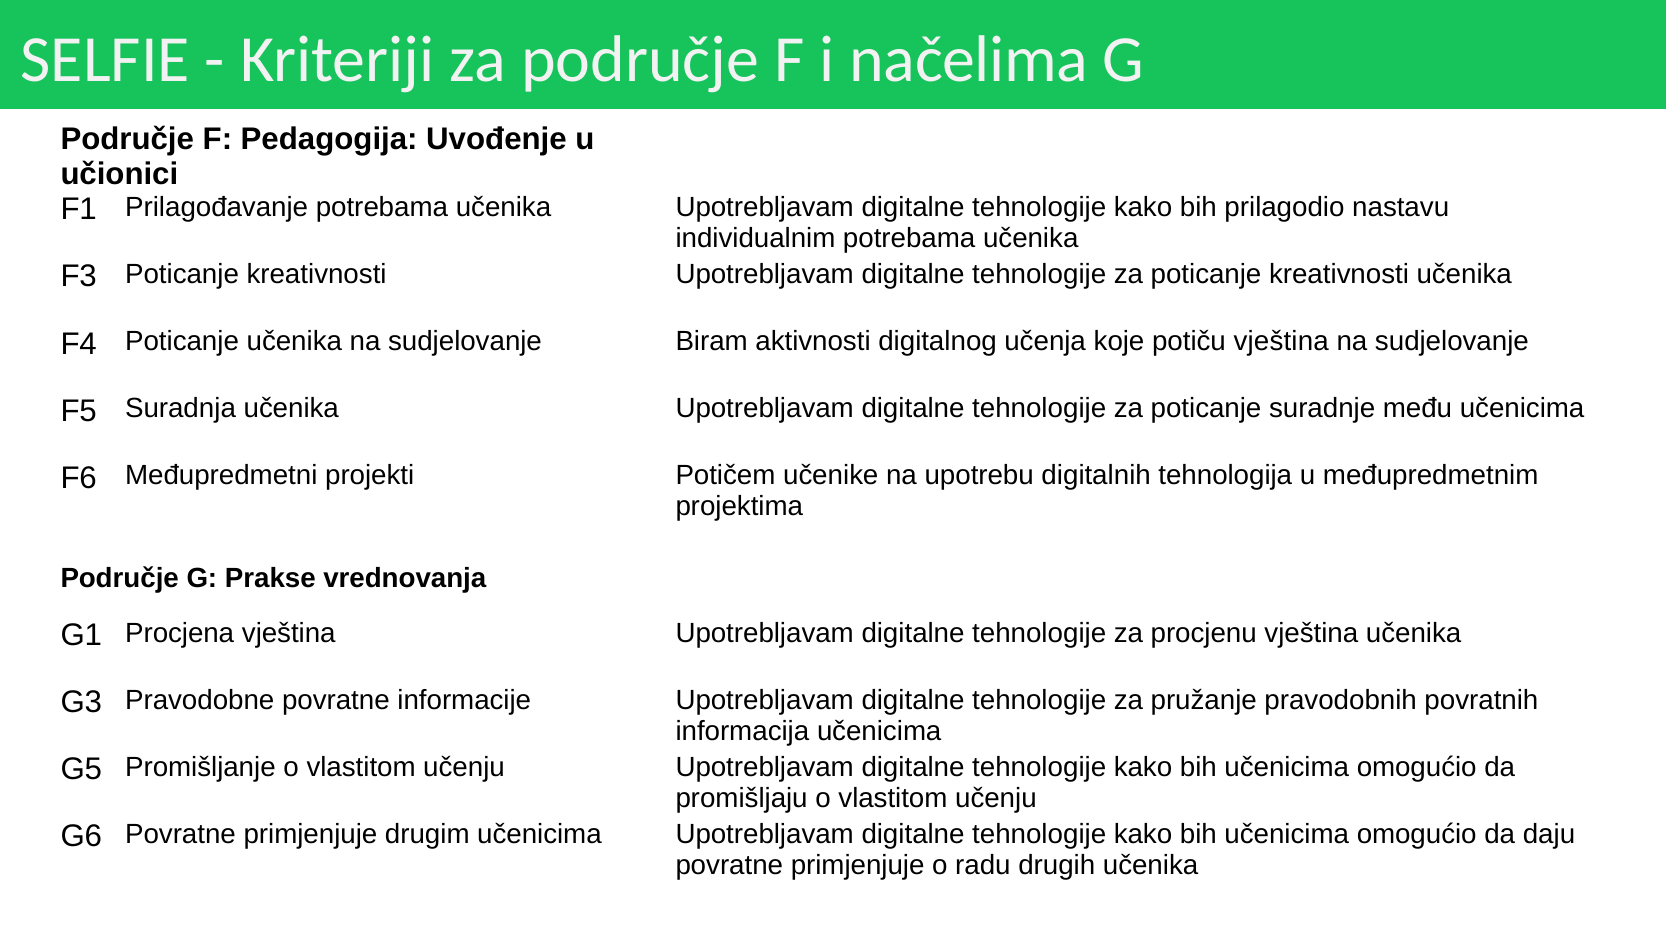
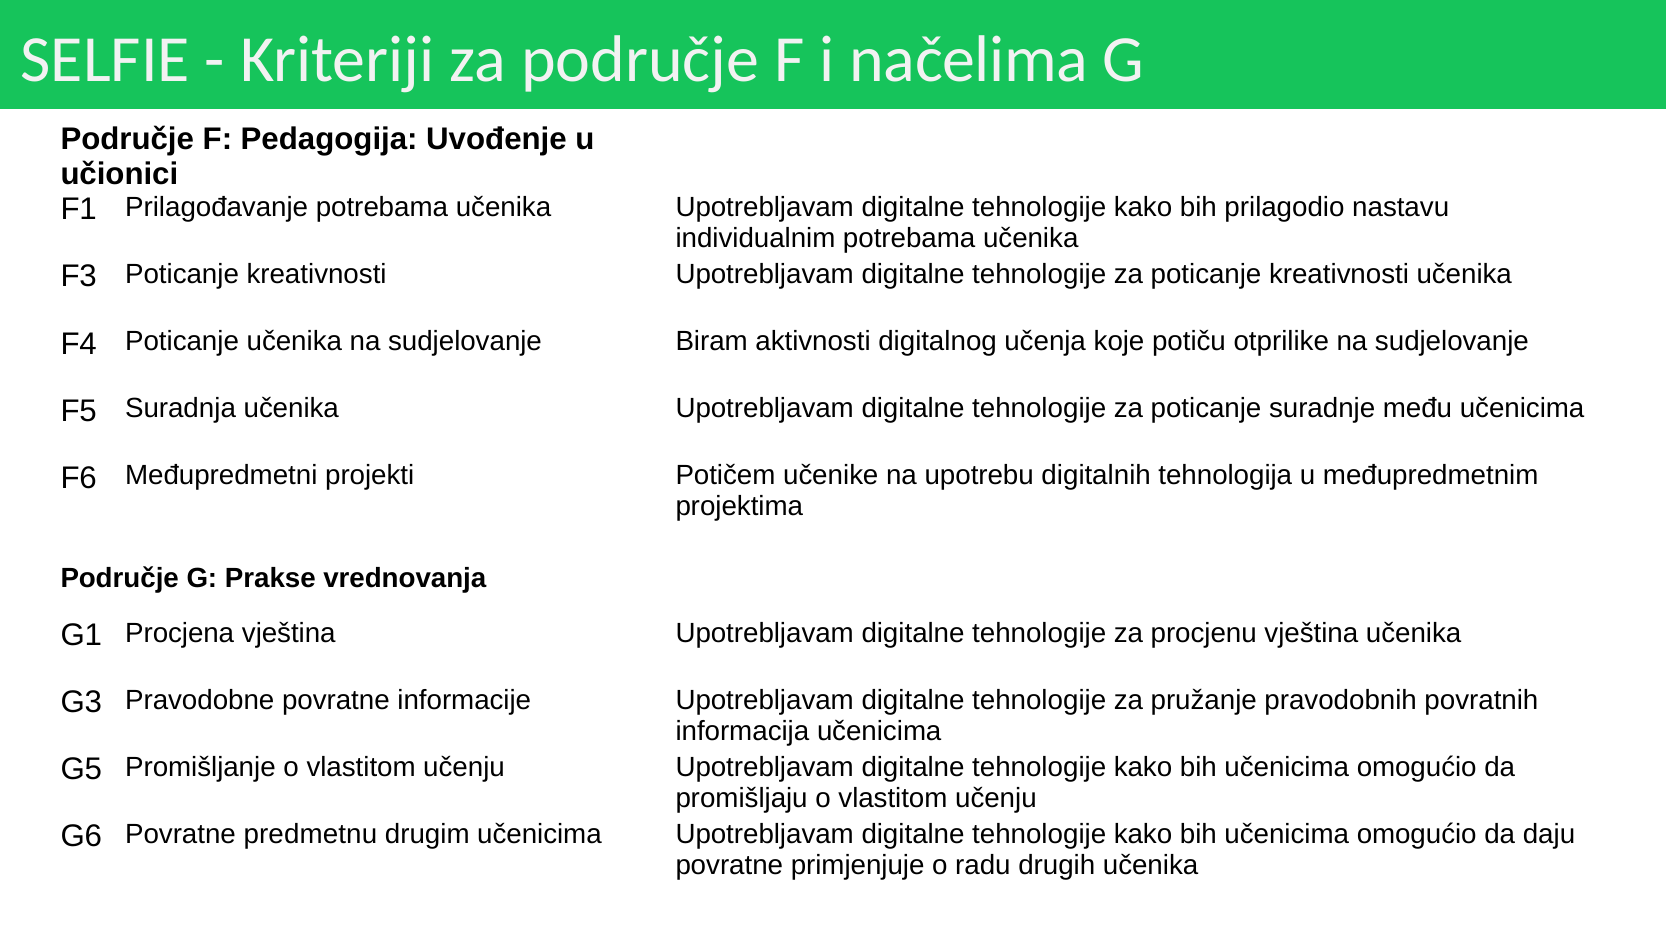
potiču vještina: vještina -> otprilike (1281, 342)
G6 Povratne primjenjuje: primjenjuje -> predmetnu (310, 834)
